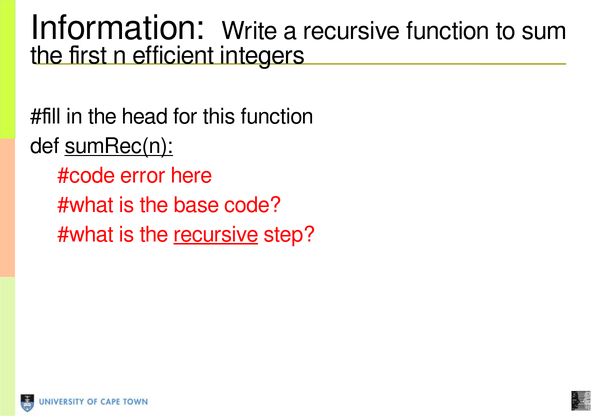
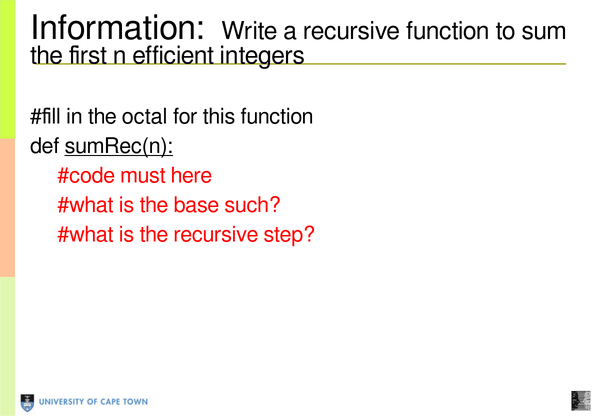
head: head -> octal (145, 117)
error: error -> must (143, 176)
code: code -> such (253, 205)
recursive underline: present -> none (216, 235)
